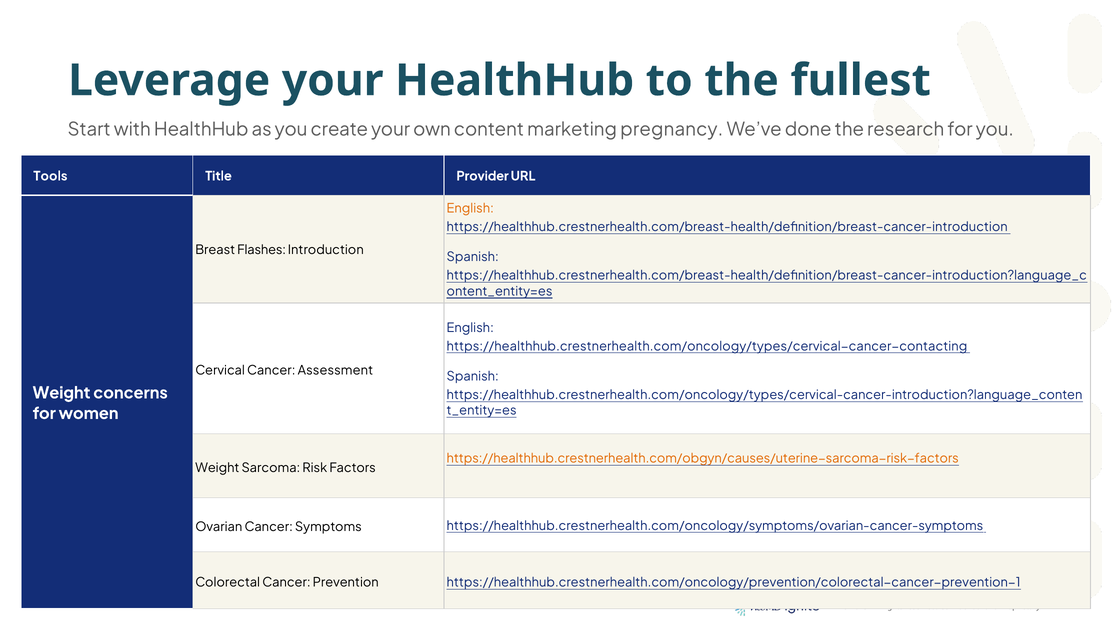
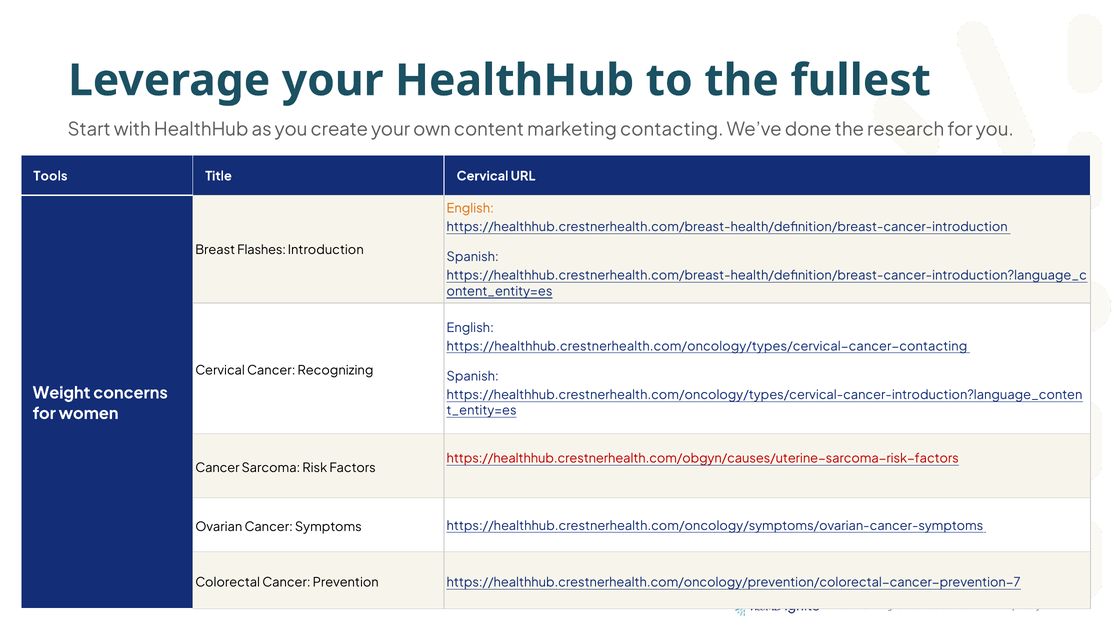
pregnancy: pregnancy -> contacting (672, 129)
Title Provider: Provider -> Cervical (482, 176)
Assessment: Assessment -> Recognizing (335, 371)
https://healthhub.crestnerhealth.com/obgyn/causes/uterine-sarcoma-risk-factors colour: orange -> red (703, 459)
Weight: Weight -> Cancer (217, 468)
https://healthhub.crestnerhealth.com/oncology/prevention/colorectal-cancer-prevention-1: https://healthhub.crestnerhealth.com/oncology/prevention/colorectal-cancer-prevention-1 -> https://healthhub.crestnerhealth.com/oncology/prevention/colorectal-cancer-prevention-7 (734, 583)
